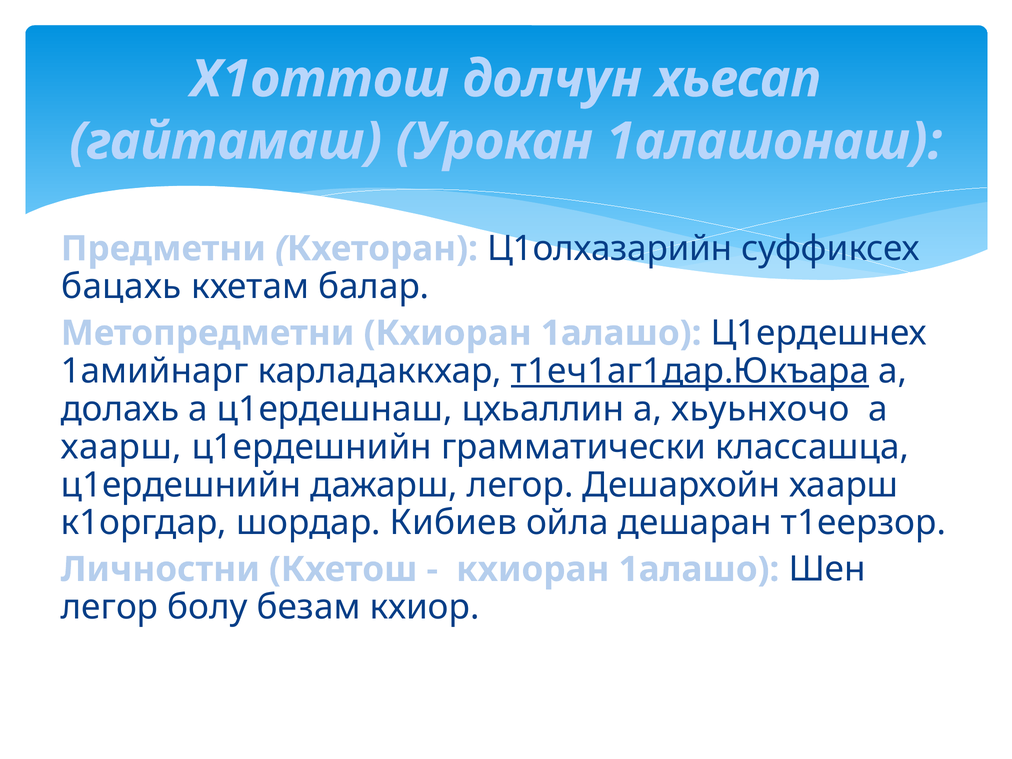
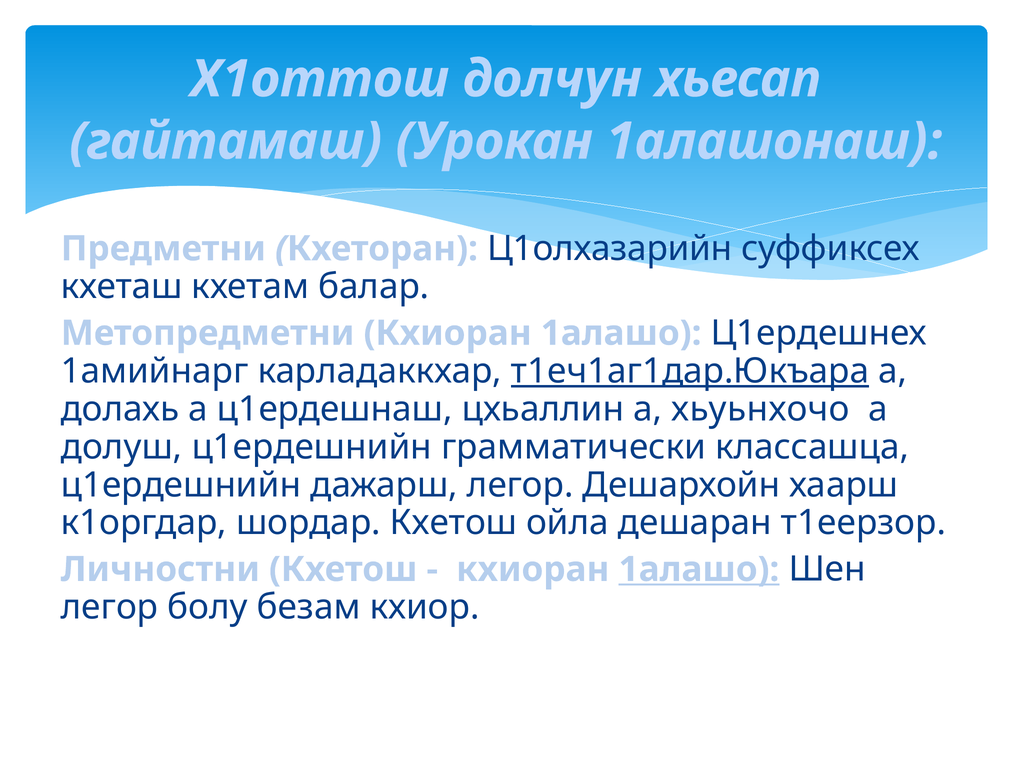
бацахь: бацахь -> кхеташ (122, 287)
хаарш: хаарш -> долуш (122, 447)
шордар Кибиев: Кибиев -> Кхетош (453, 523)
1алашо underline: none -> present (699, 569)
